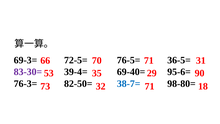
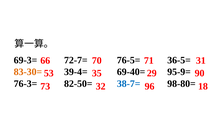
72-5=: 72-5= -> 72-7= (76, 60)
83-30= colour: purple -> orange (28, 72)
95-6=: 95-6= -> 95-9= (179, 72)
32 71: 71 -> 96 (150, 86)
